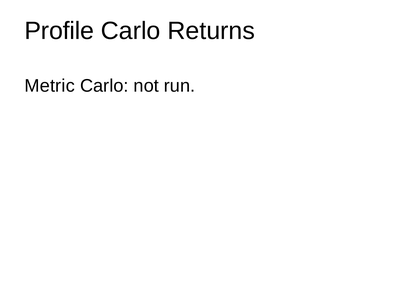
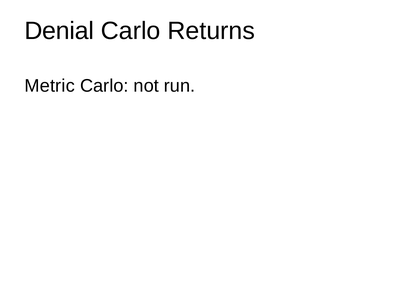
Profile: Profile -> Denial (59, 31)
